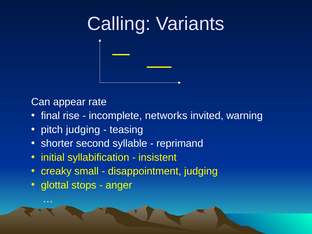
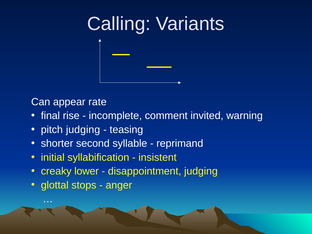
networks: networks -> comment (166, 116)
small: small -> lower (87, 171)
